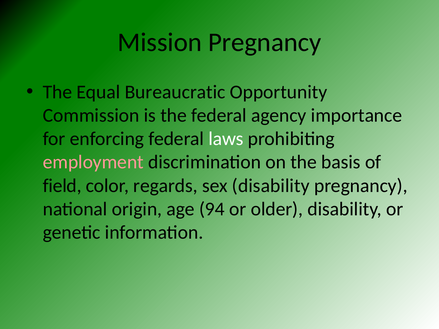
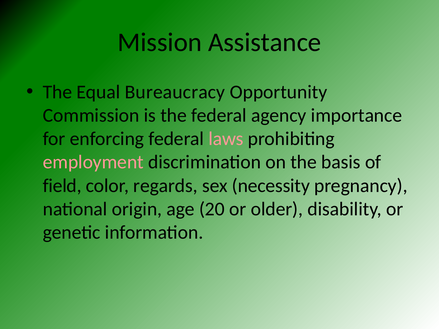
Mission Pregnancy: Pregnancy -> Assistance (265, 42)
Bureaucratic: Bureaucratic -> Bureaucracy (175, 92)
laws colour: white -> pink (226, 139)
sex disability: disability -> necessity (271, 186)
94: 94 -> 20 (212, 209)
